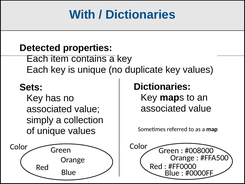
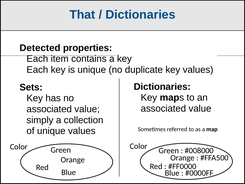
With: With -> That (82, 15)
